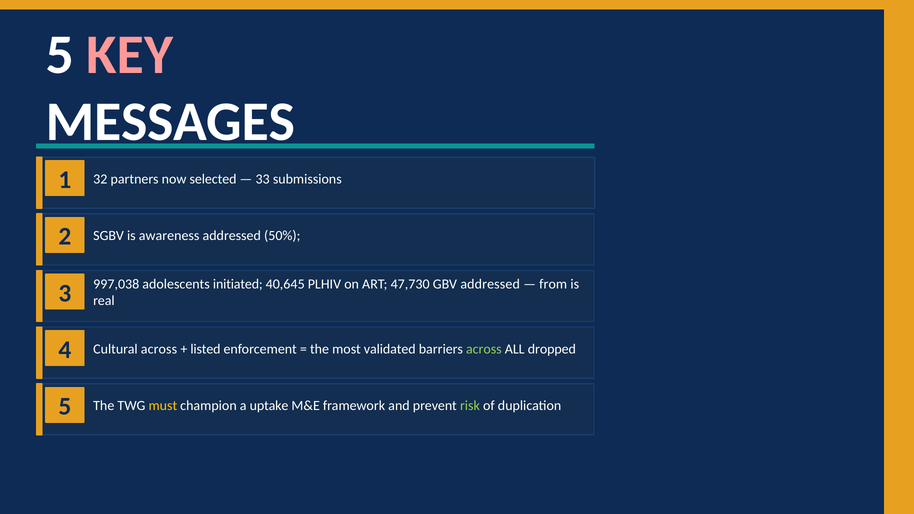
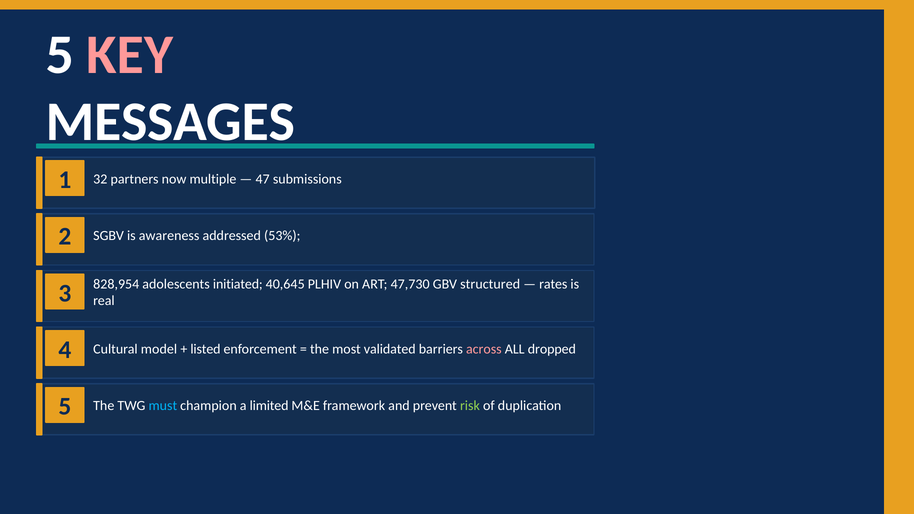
selected: selected -> multiple (213, 179)
33: 33 -> 47 (263, 179)
50%: 50% -> 53% (282, 236)
997,038: 997,038 -> 828,954 (116, 284)
GBV addressed: addressed -> structured (490, 284)
from: from -> rates (553, 284)
Cultural across: across -> model (159, 349)
across colour: light green -> pink (484, 349)
must colour: yellow -> light blue (163, 406)
uptake: uptake -> limited (269, 406)
